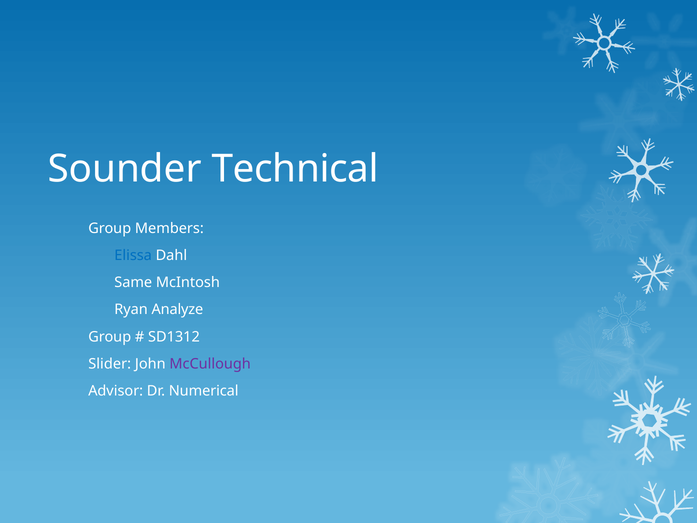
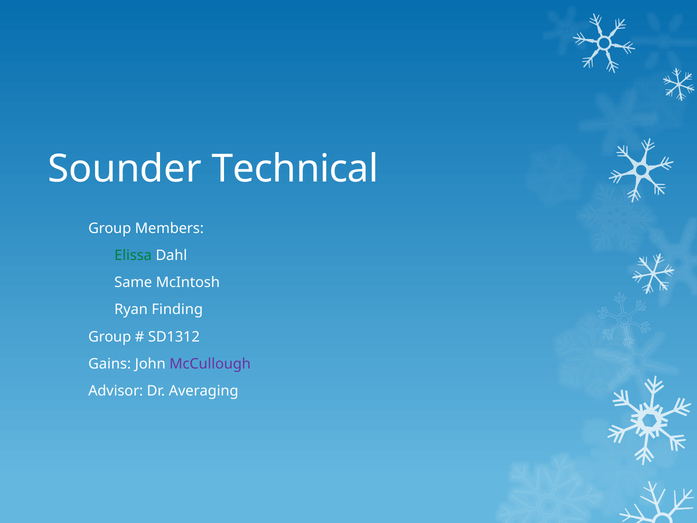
Elissa colour: blue -> green (133, 255)
Analyze: Analyze -> Finding (177, 309)
Slider: Slider -> Gains (110, 364)
Numerical: Numerical -> Averaging (204, 391)
